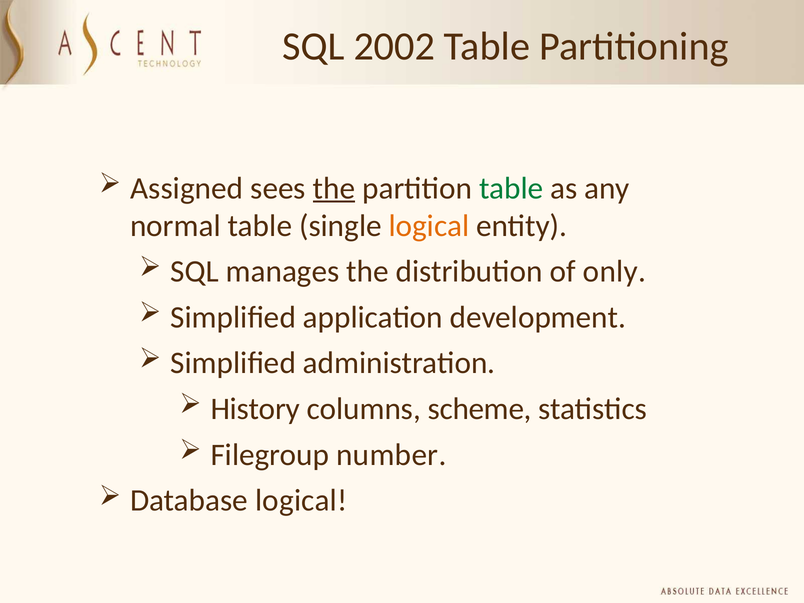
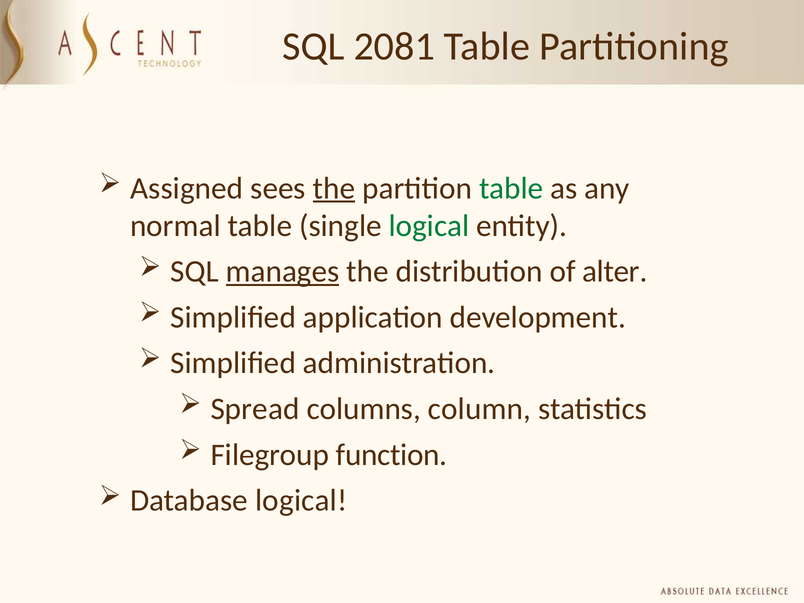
2002: 2002 -> 2081 (394, 46)
logical colour: orange -> green (429, 226)
manages underline: none -> present (283, 272)
only: only -> alter (615, 272)
History: History -> Spread (255, 409)
scheme: scheme -> column (479, 409)
number: number -> function (392, 455)
